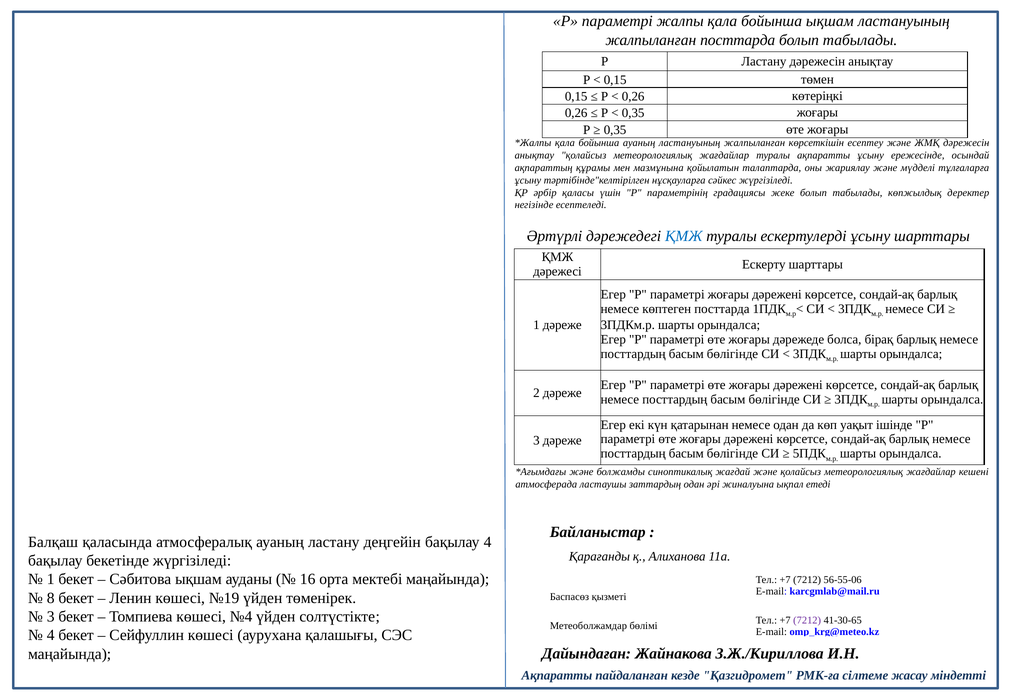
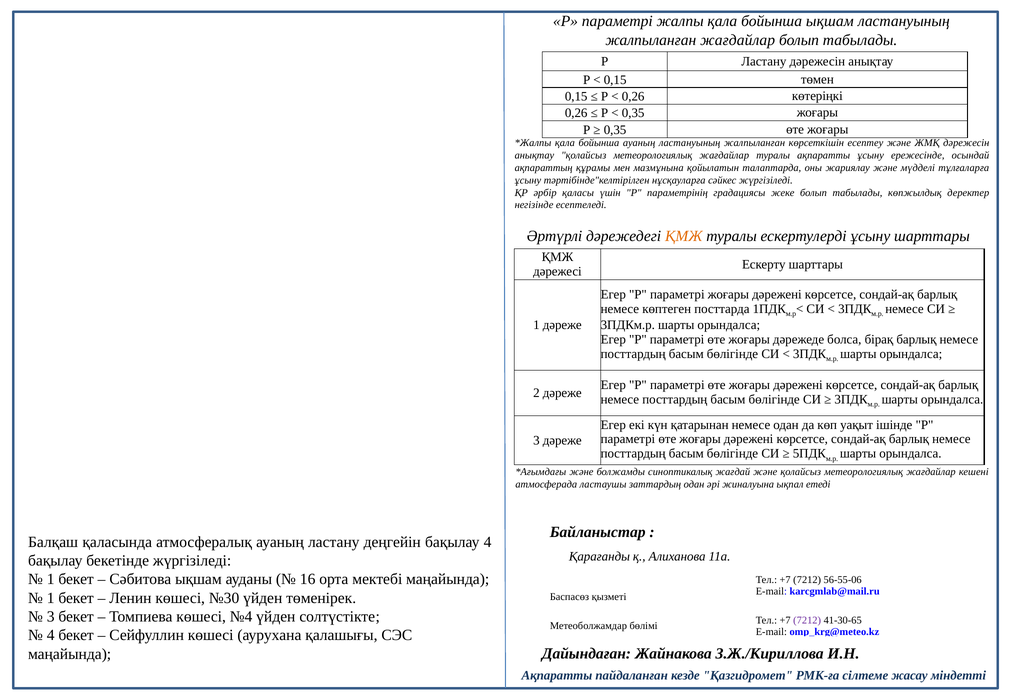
жалпыланған посттарда: посттарда -> жағдайлар (738, 40)
ҚМЖ colour: blue -> orange (684, 236)
8: 8 -> 1 (51, 598)
№19: №19 -> №30 (224, 598)
